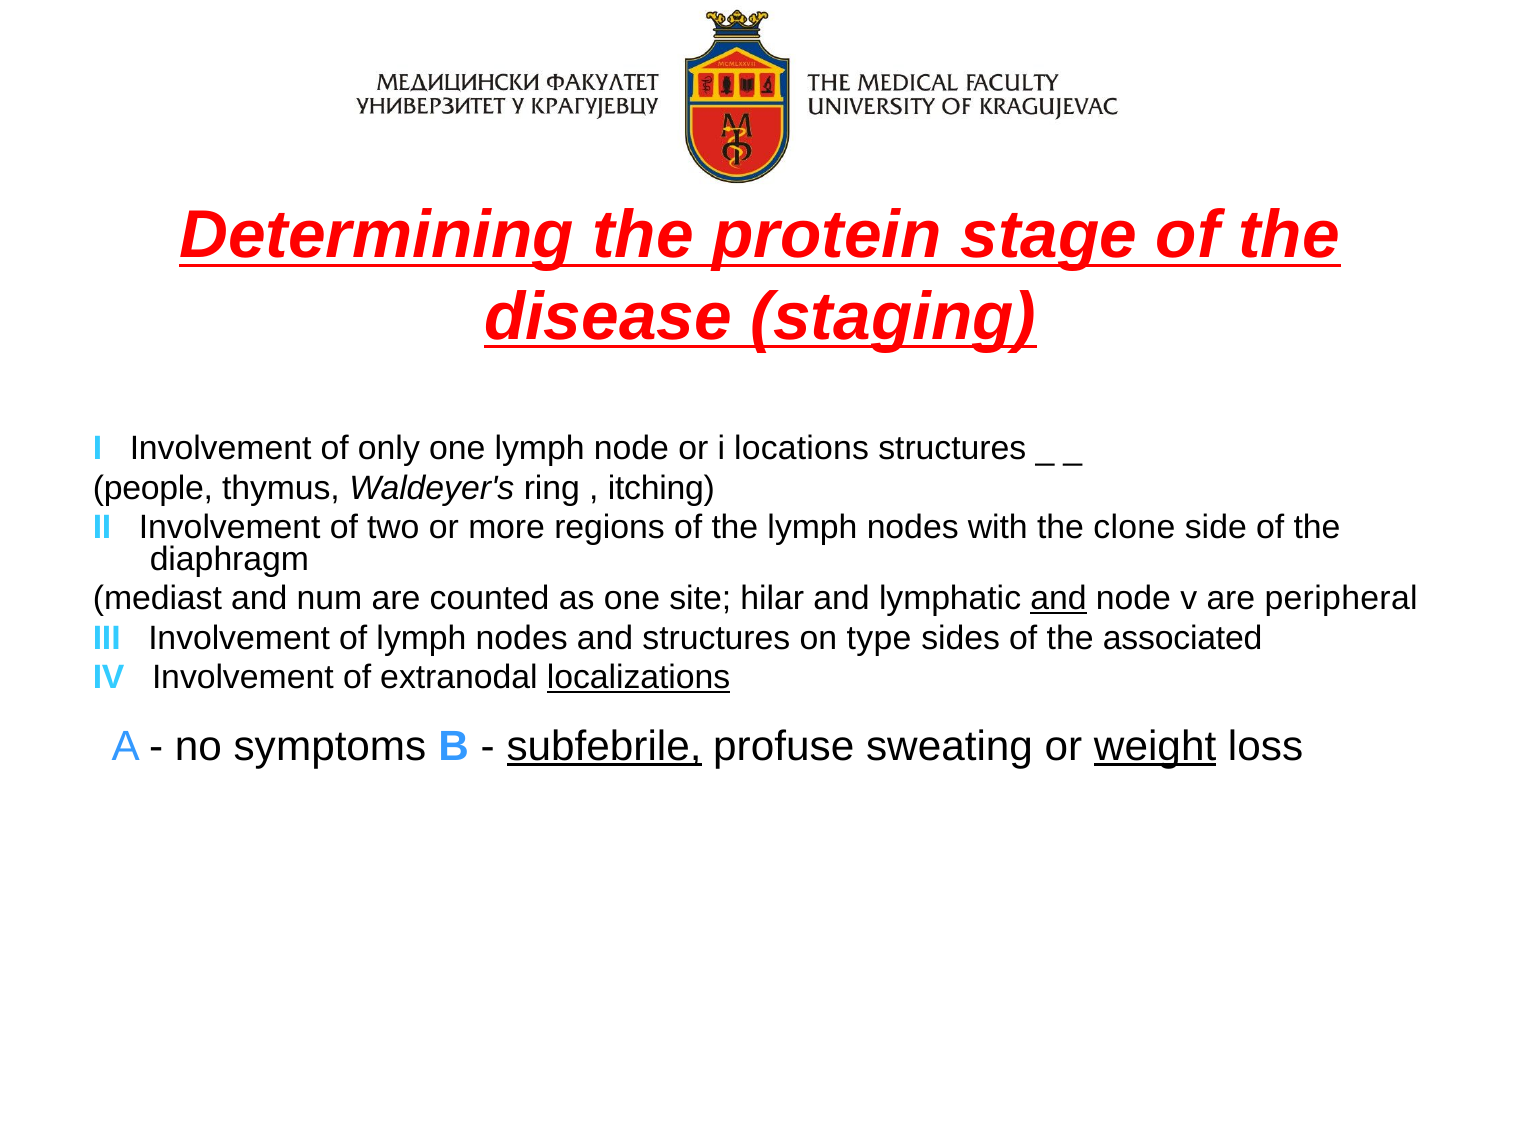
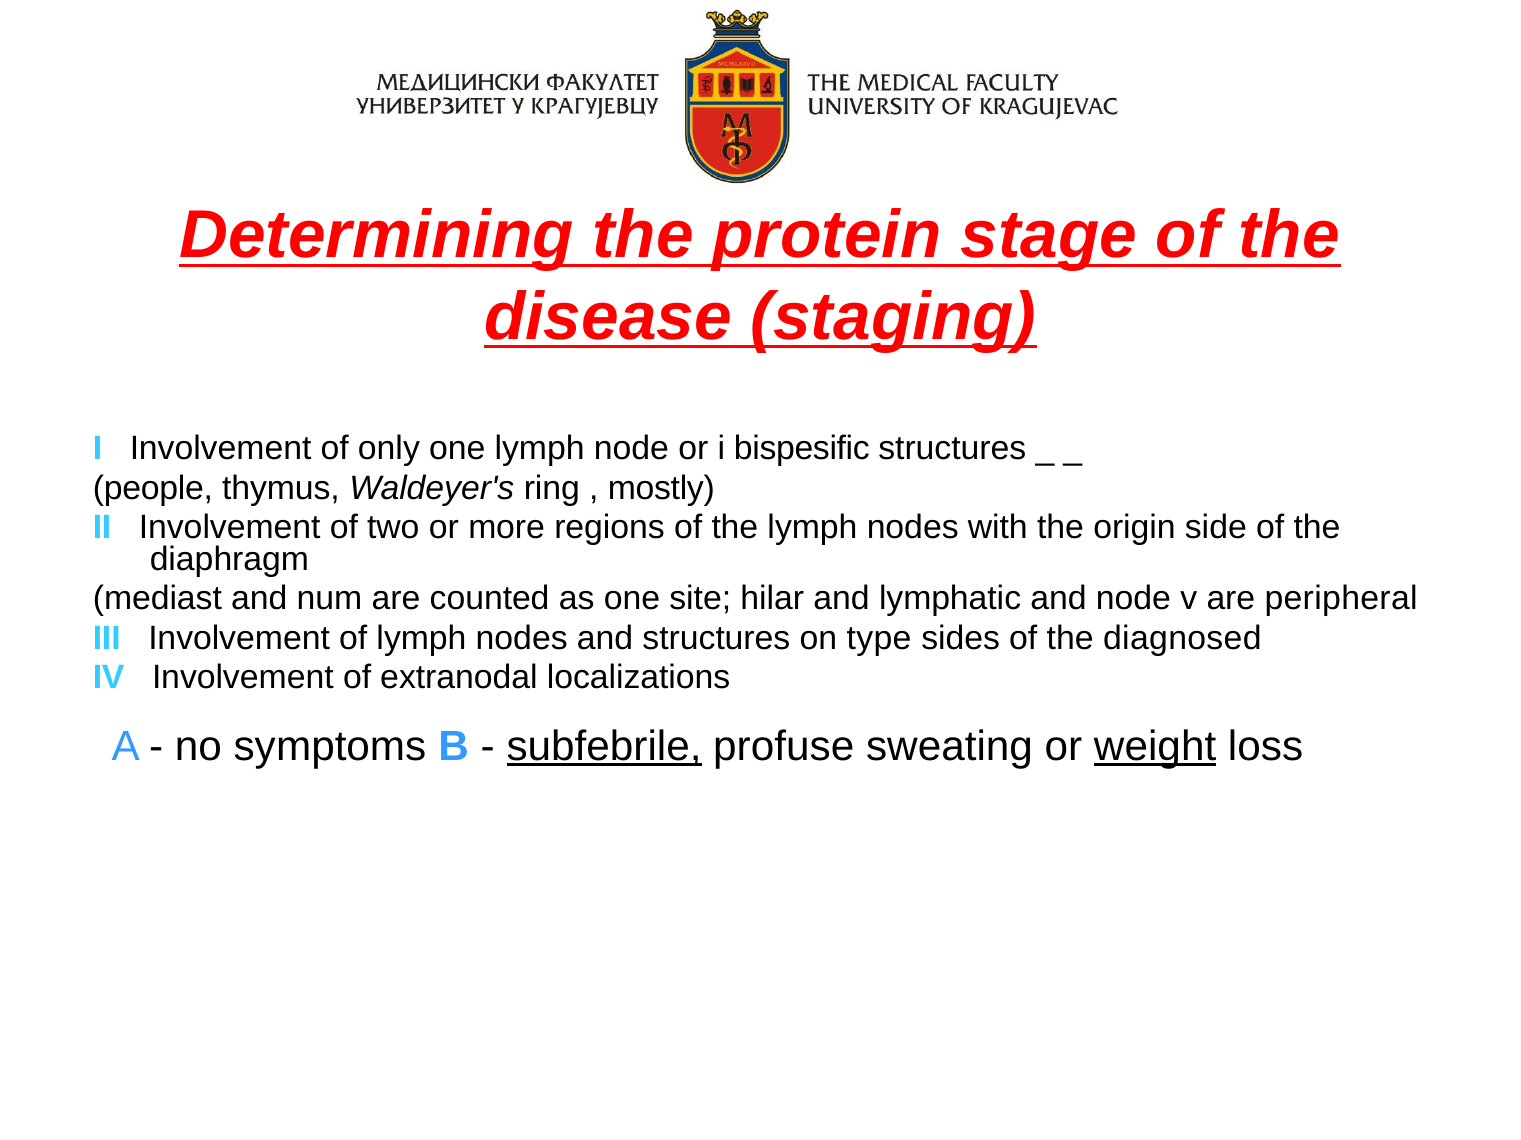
locations: locations -> bispesific (802, 449)
itching: itching -> mostly (661, 488)
clone: clone -> origin (1134, 527)
and underline: present -> none (1058, 599)
associated: associated -> diagnosed (1182, 638)
localizations underline: present -> none (639, 678)
